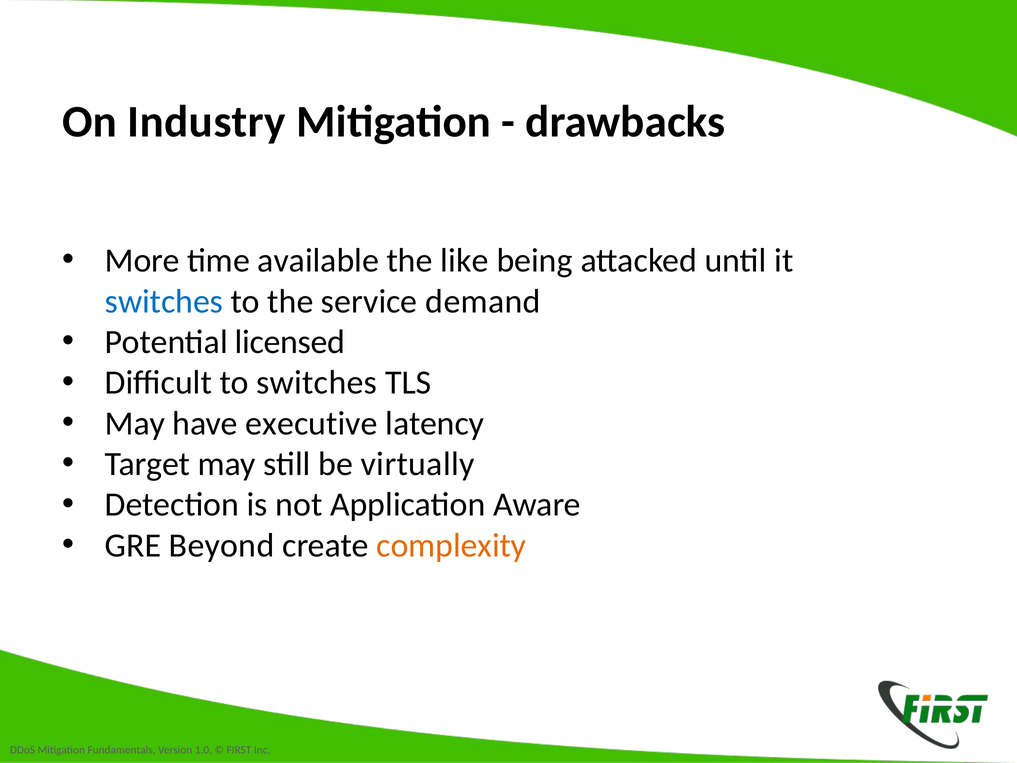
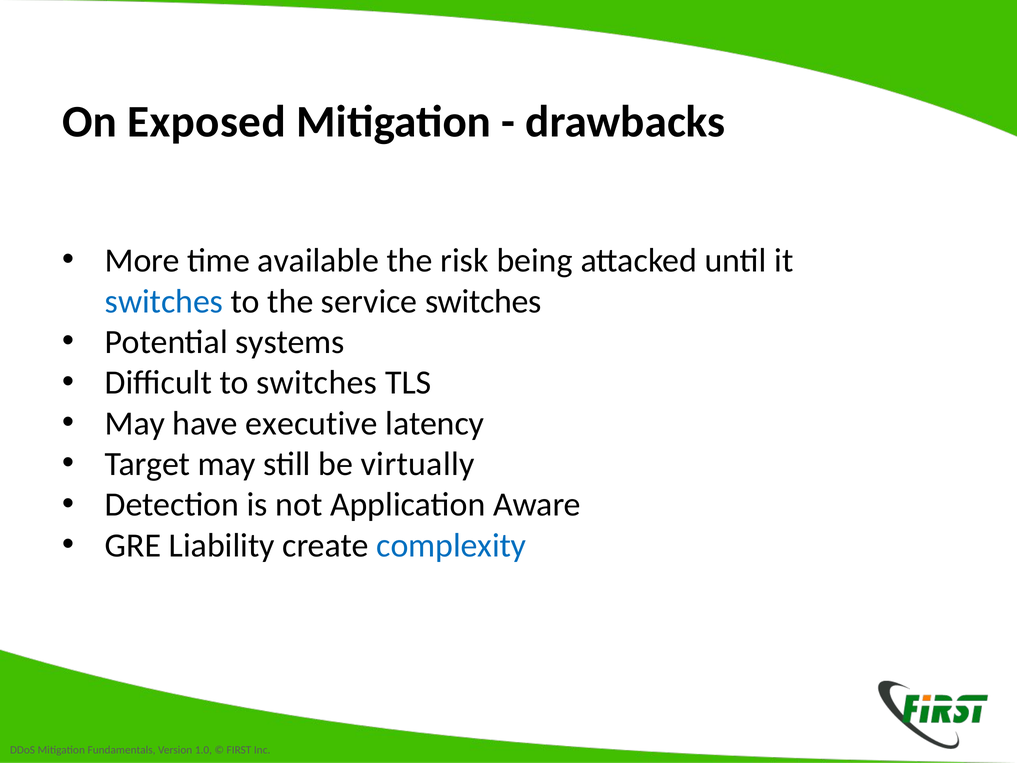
Industry: Industry -> Exposed (207, 122)
like: like -> risk (464, 261)
service demand: demand -> switches (483, 301)
licensed: licensed -> systems (290, 342)
Beyond: Beyond -> Liability (222, 545)
complexity colour: orange -> blue (451, 545)
